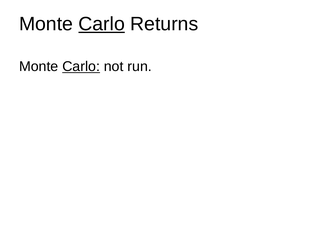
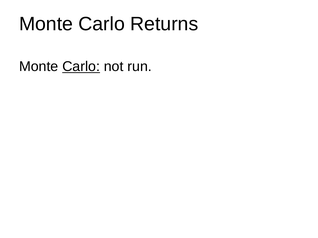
Carlo underline: present -> none (102, 24)
